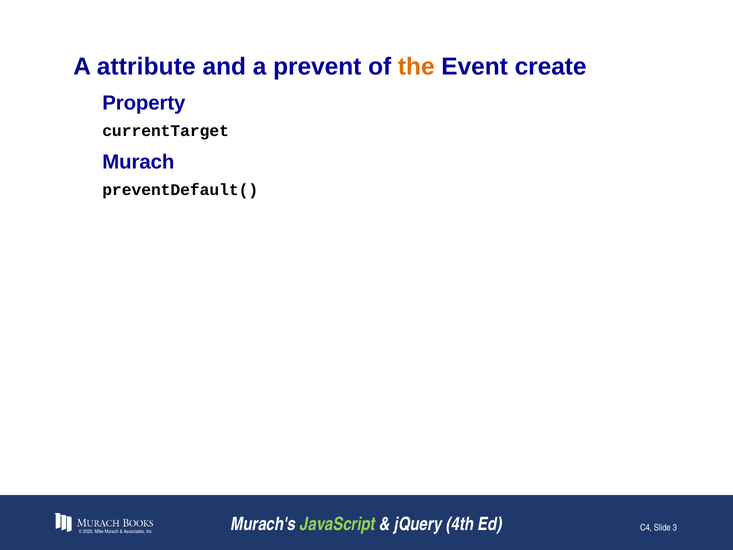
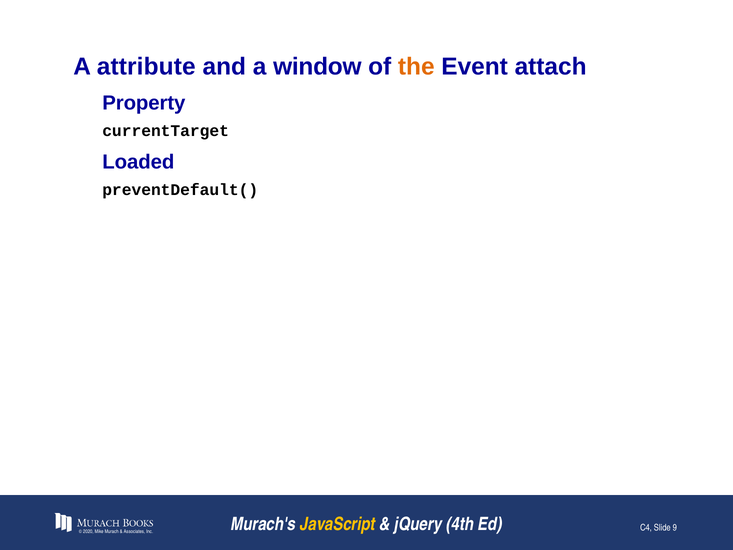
prevent: prevent -> window (317, 67)
create: create -> attach (551, 67)
Murach: Murach -> Loaded (138, 162)
JavaScript colour: light green -> yellow (338, 524)
3: 3 -> 9 (675, 527)
